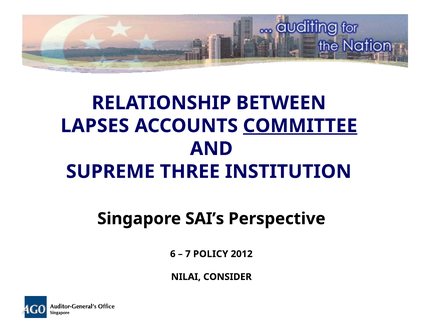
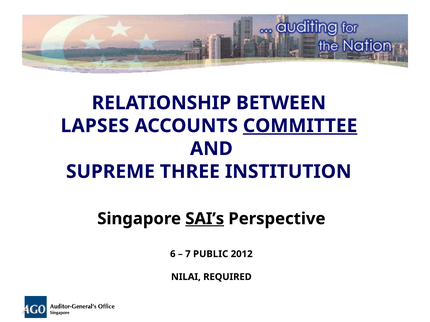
SAI’s underline: none -> present (205, 219)
POLICY: POLICY -> PUBLIC (211, 254)
CONSIDER: CONSIDER -> REQUIRED (227, 277)
